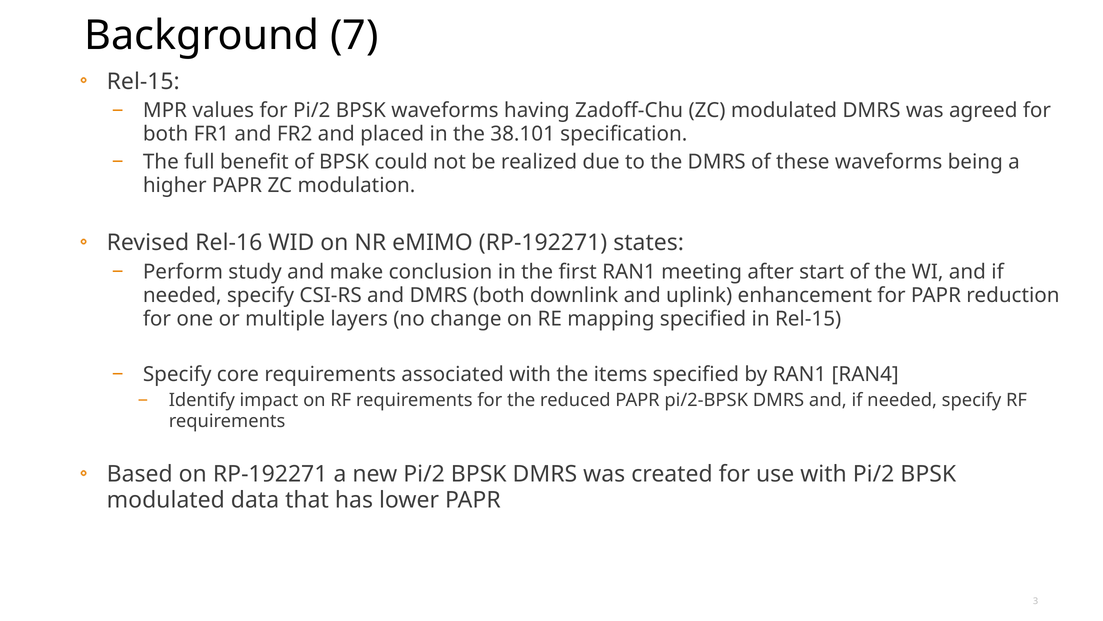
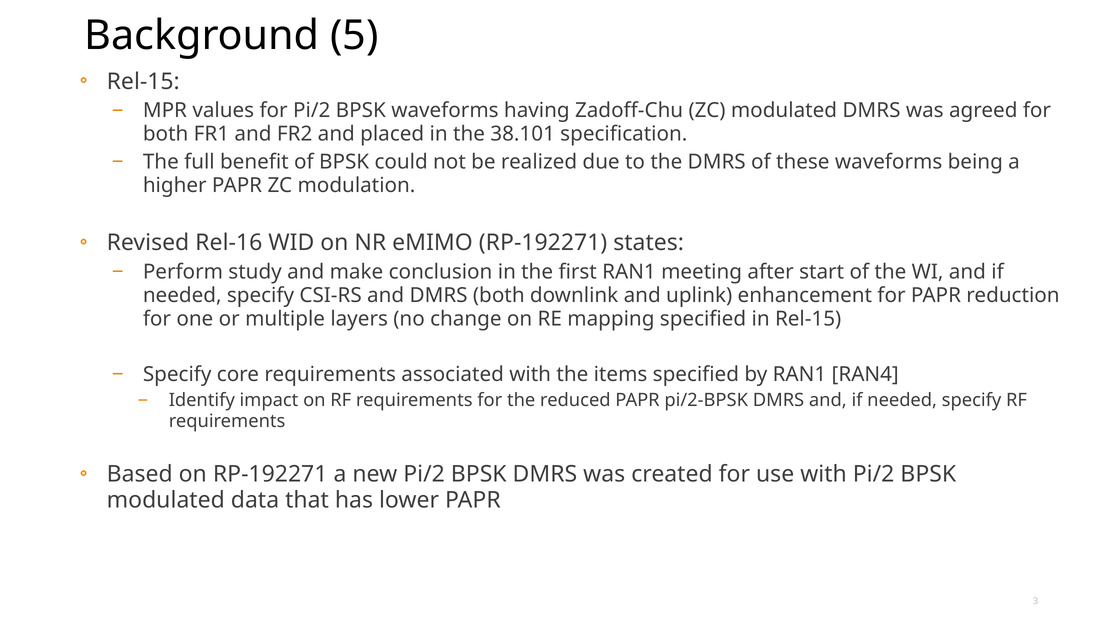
7: 7 -> 5 (354, 35)
